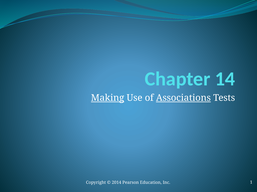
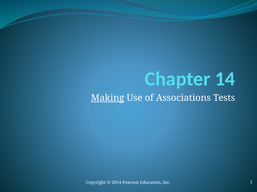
Associations underline: present -> none (183, 98)
